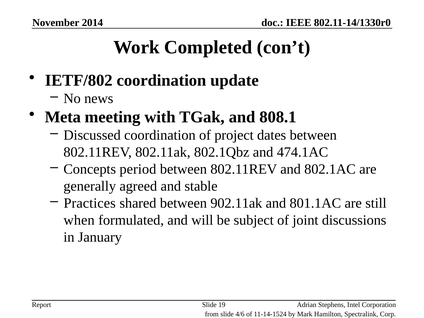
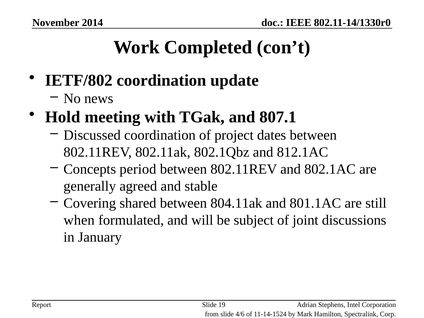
Meta: Meta -> Hold (63, 117)
808.1: 808.1 -> 807.1 (278, 117)
474.1AC: 474.1AC -> 812.1AC (303, 152)
Practices: Practices -> Covering (90, 203)
902.11ak: 902.11ak -> 804.11ak (236, 203)
